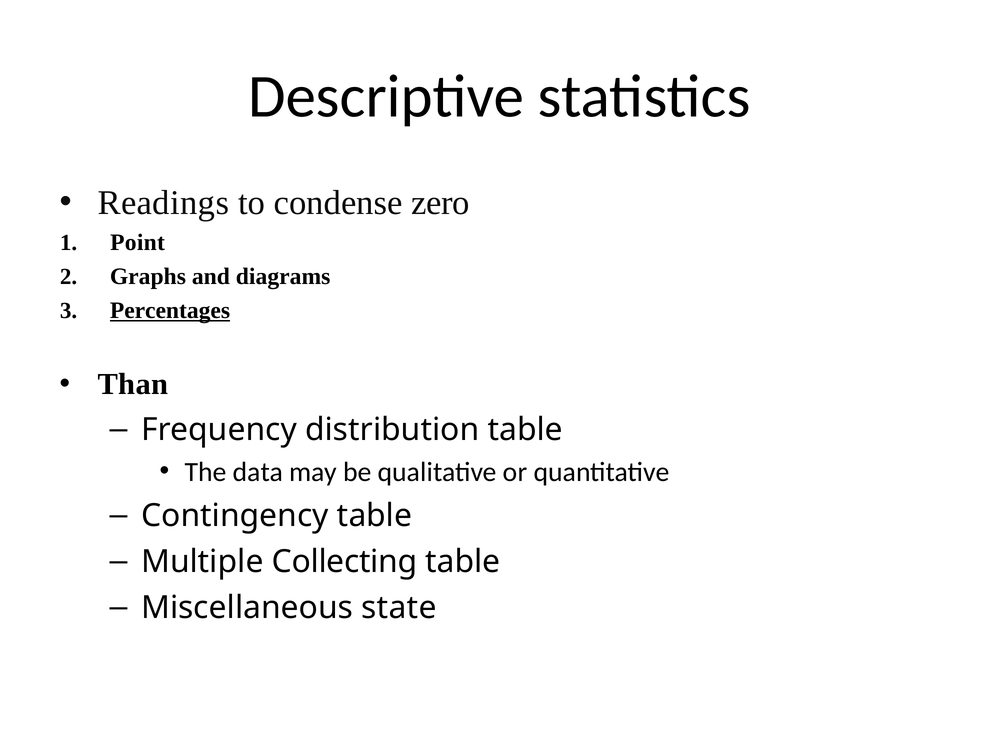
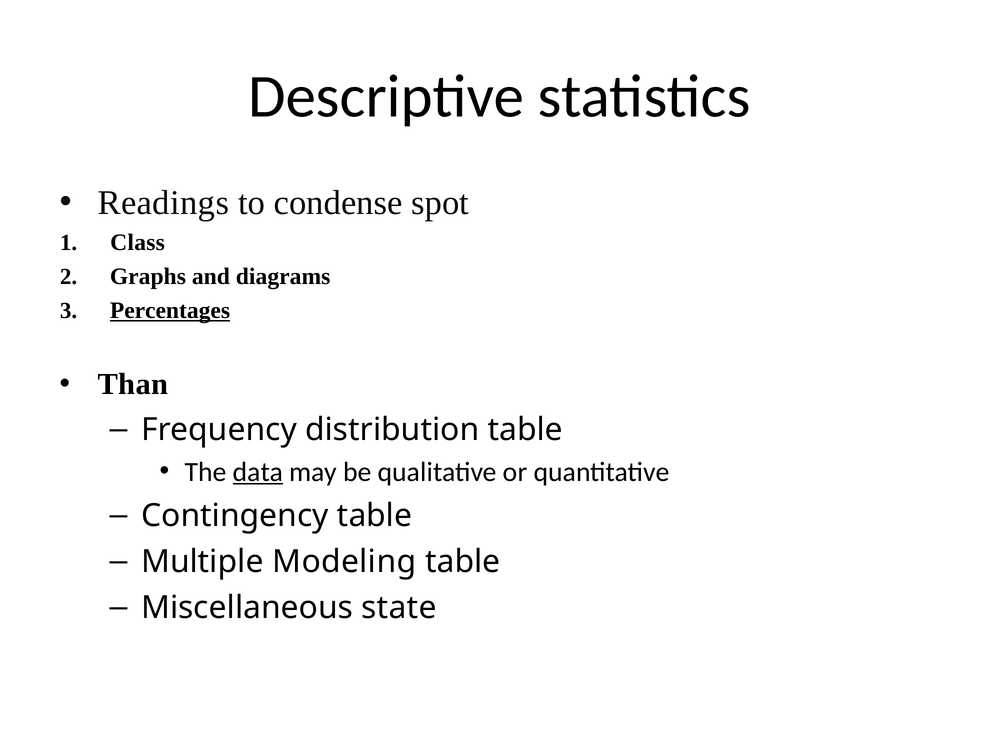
zero: zero -> spot (440, 203)
Point: Point -> Class (138, 243)
data underline: none -> present (258, 472)
Collecting: Collecting -> Modeling (344, 562)
